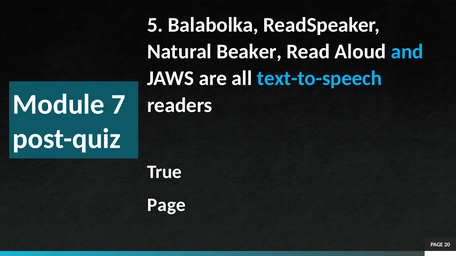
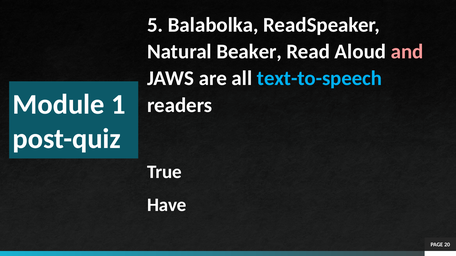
and colour: light blue -> pink (407, 52)
7: 7 -> 1 (118, 105)
Page: Page -> Have (167, 205)
